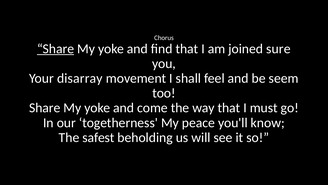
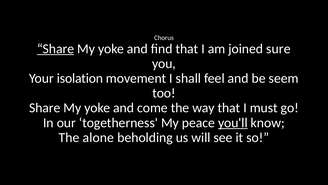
disarray: disarray -> isolation (80, 78)
you'll underline: none -> present (233, 122)
safest: safest -> alone (98, 137)
